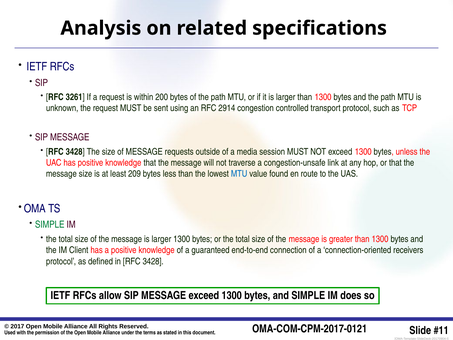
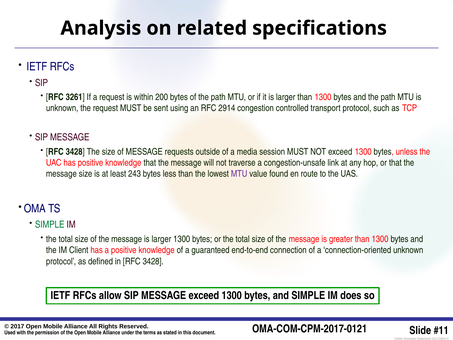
209: 209 -> 243 (134, 174)
MTU colour: blue -> purple (239, 174)
connection-oriented receivers: receivers -> unknown (408, 250)
